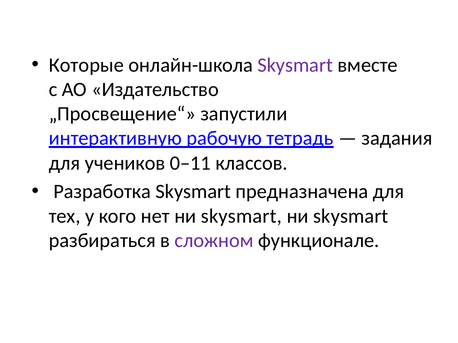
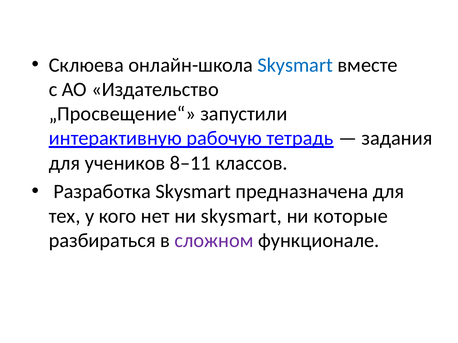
Которые: Которые -> Склюева (86, 65)
Skysmart colour: purple -> blue (295, 65)
0–11: 0–11 -> 8–11 (190, 163)
skysmart: skysmart -> которые (351, 216)
